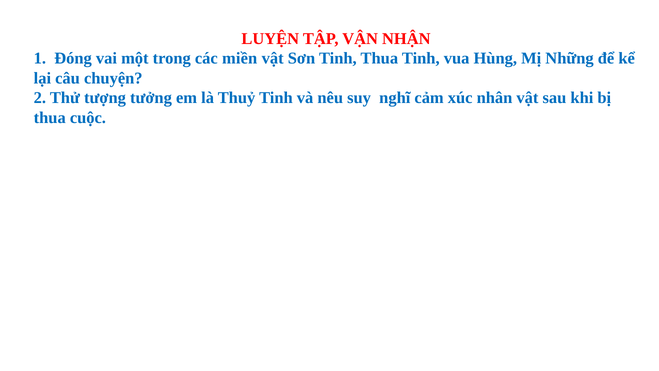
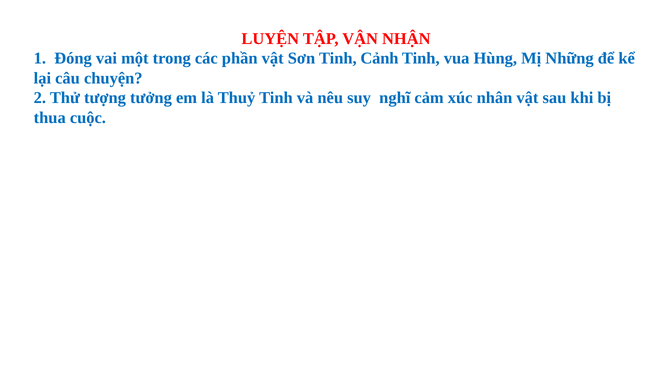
miền: miền -> phần (240, 58)
Tinh Thua: Thua -> Cảnh (379, 58)
